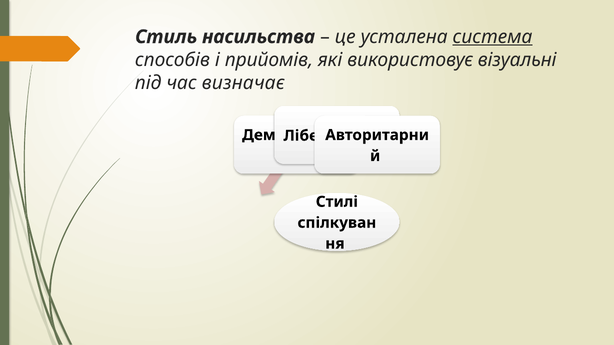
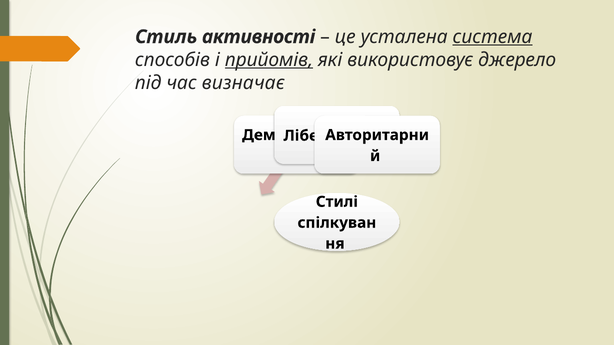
насильства: насильства -> активності (259, 37)
прийомів underline: none -> present (269, 60)
візуальні: візуальні -> джерело (517, 60)
